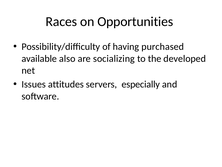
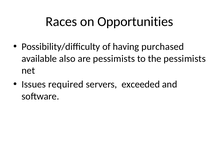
are socializing: socializing -> pessimists (114, 58)
the developed: developed -> pessimists (185, 58)
attitudes: attitudes -> required (66, 84)
especially: especially -> exceeded (141, 84)
